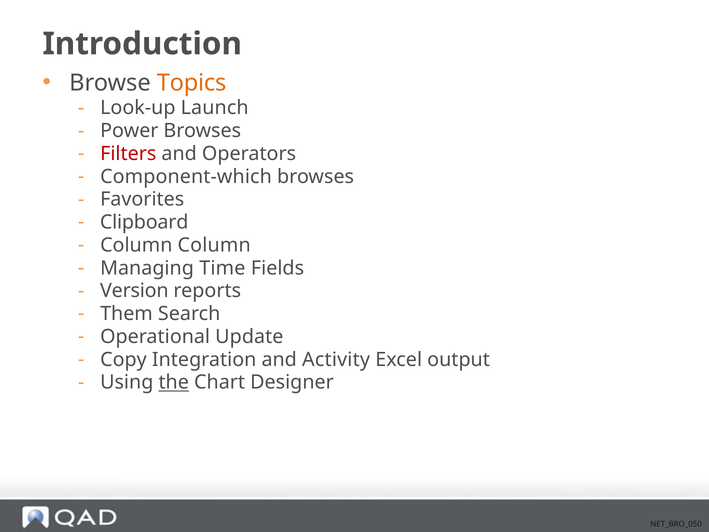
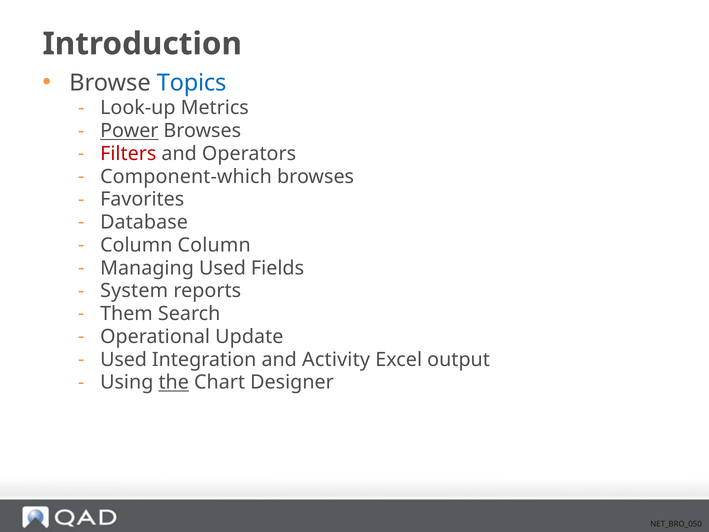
Topics colour: orange -> blue (192, 83)
Launch: Launch -> Metrics (215, 108)
Power underline: none -> present (129, 131)
Clipboard: Clipboard -> Database (144, 222)
Managing Time: Time -> Used (222, 268)
Version: Version -> System (134, 291)
Copy: Copy -> Used (124, 359)
